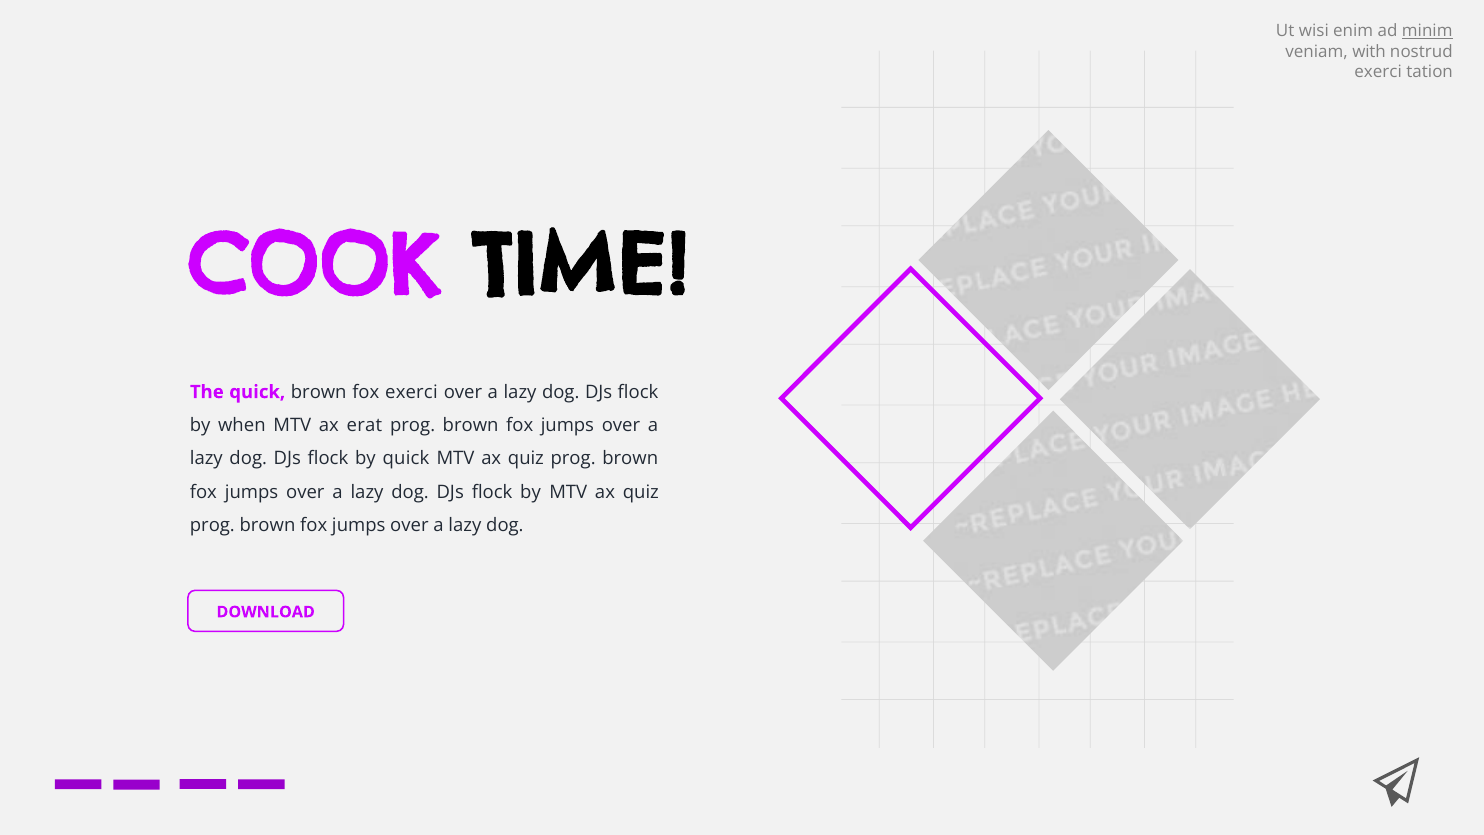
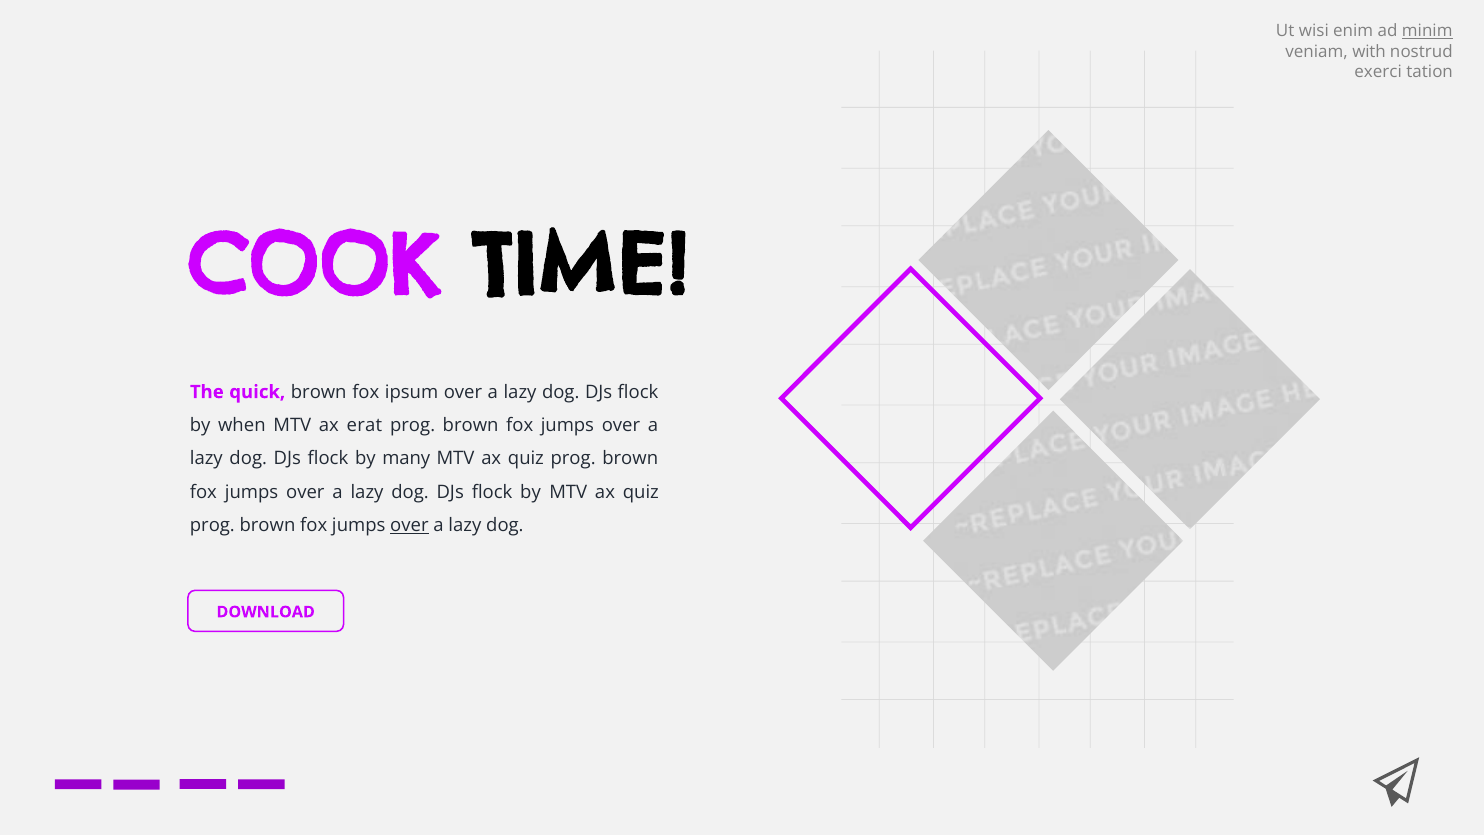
fox exerci: exerci -> ipsum (412, 392)
by quick: quick -> many (406, 459)
over underline: none -> present (409, 525)
